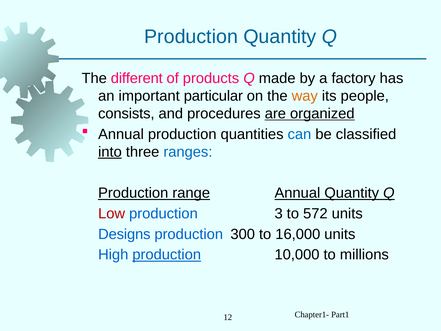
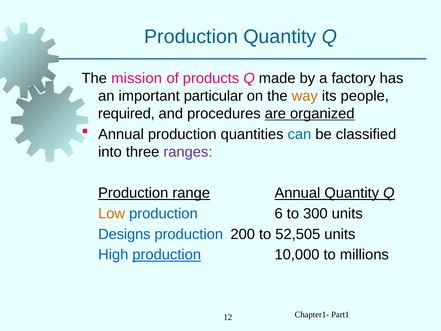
different: different -> mission (137, 78)
consists: consists -> required (126, 113)
into underline: present -> none (110, 152)
ranges colour: blue -> purple (188, 152)
Low colour: red -> orange (112, 213)
3: 3 -> 6 (279, 213)
572: 572 -> 300 (315, 213)
300: 300 -> 200 (243, 234)
16,000: 16,000 -> 52,505 (298, 234)
